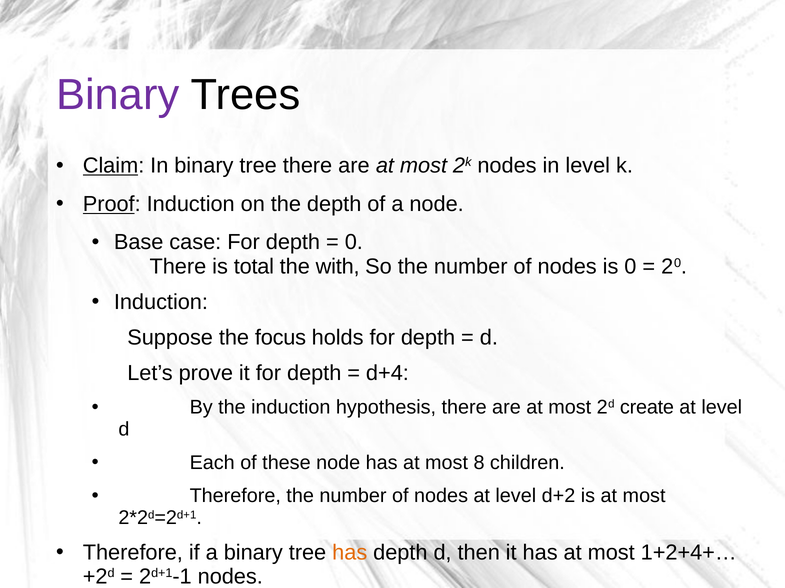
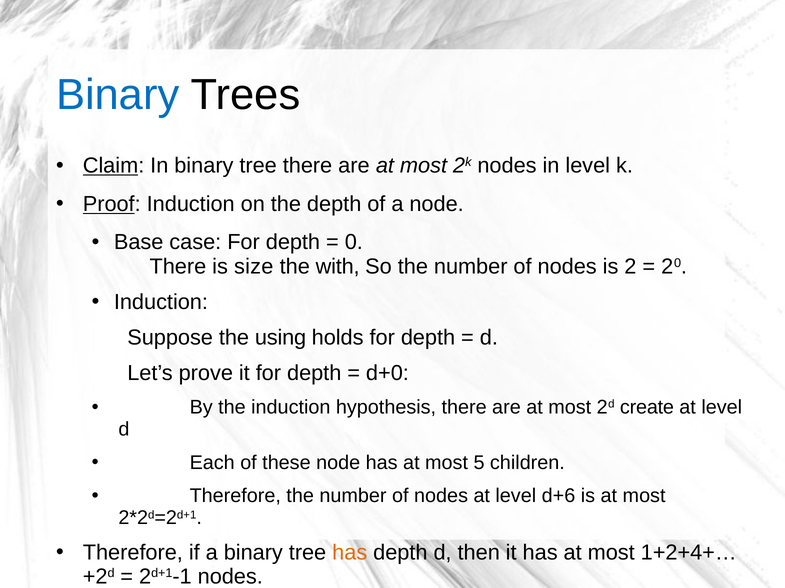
Binary colour: purple -> blue (118, 95)
total: total -> size (254, 267)
is 0: 0 -> 2 (630, 267)
focus: focus -> using (281, 338)
d+4: d+4 -> d+0 (387, 373)
8: 8 -> 5 (479, 463)
d+2: d+2 -> d+6 (558, 496)
